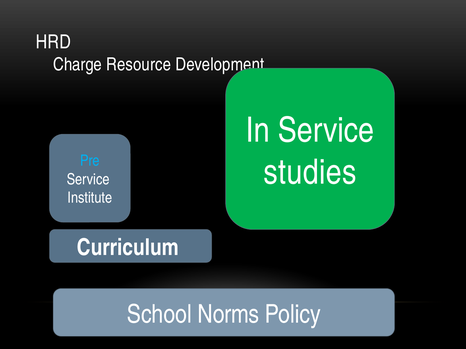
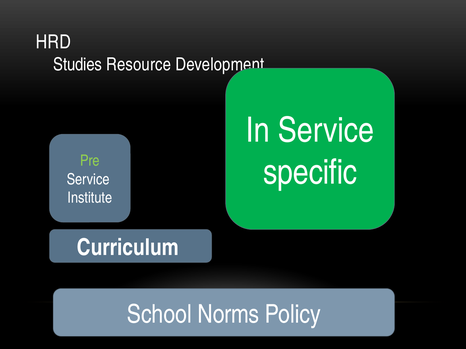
Charge: Charge -> Studies (78, 65)
Pre colour: light blue -> light green (90, 161)
studies: studies -> specific (310, 172)
